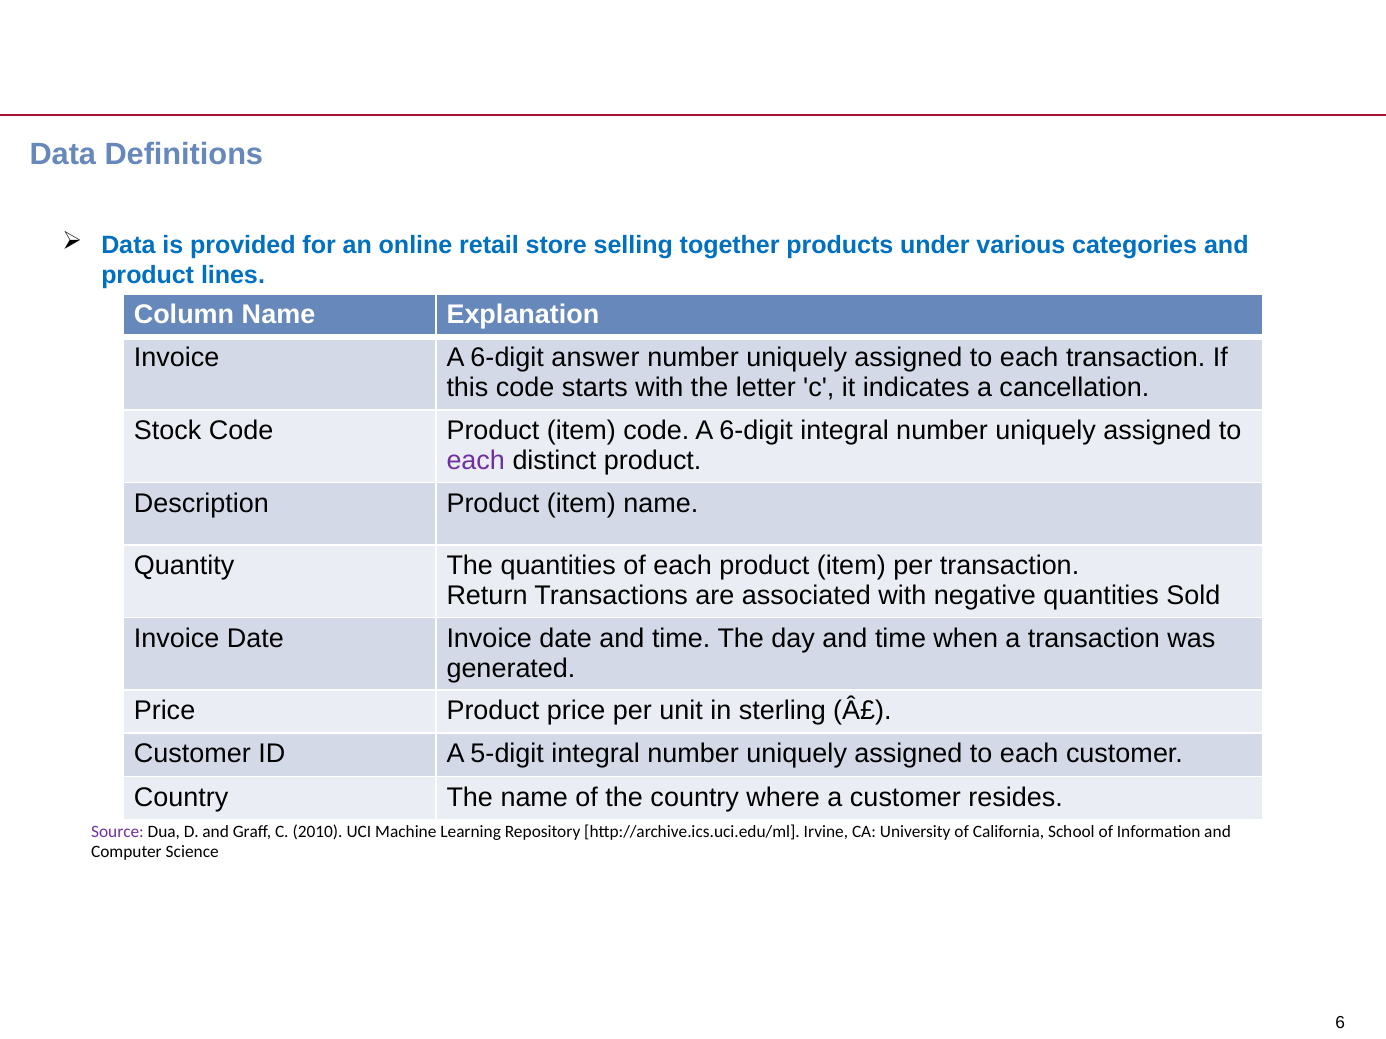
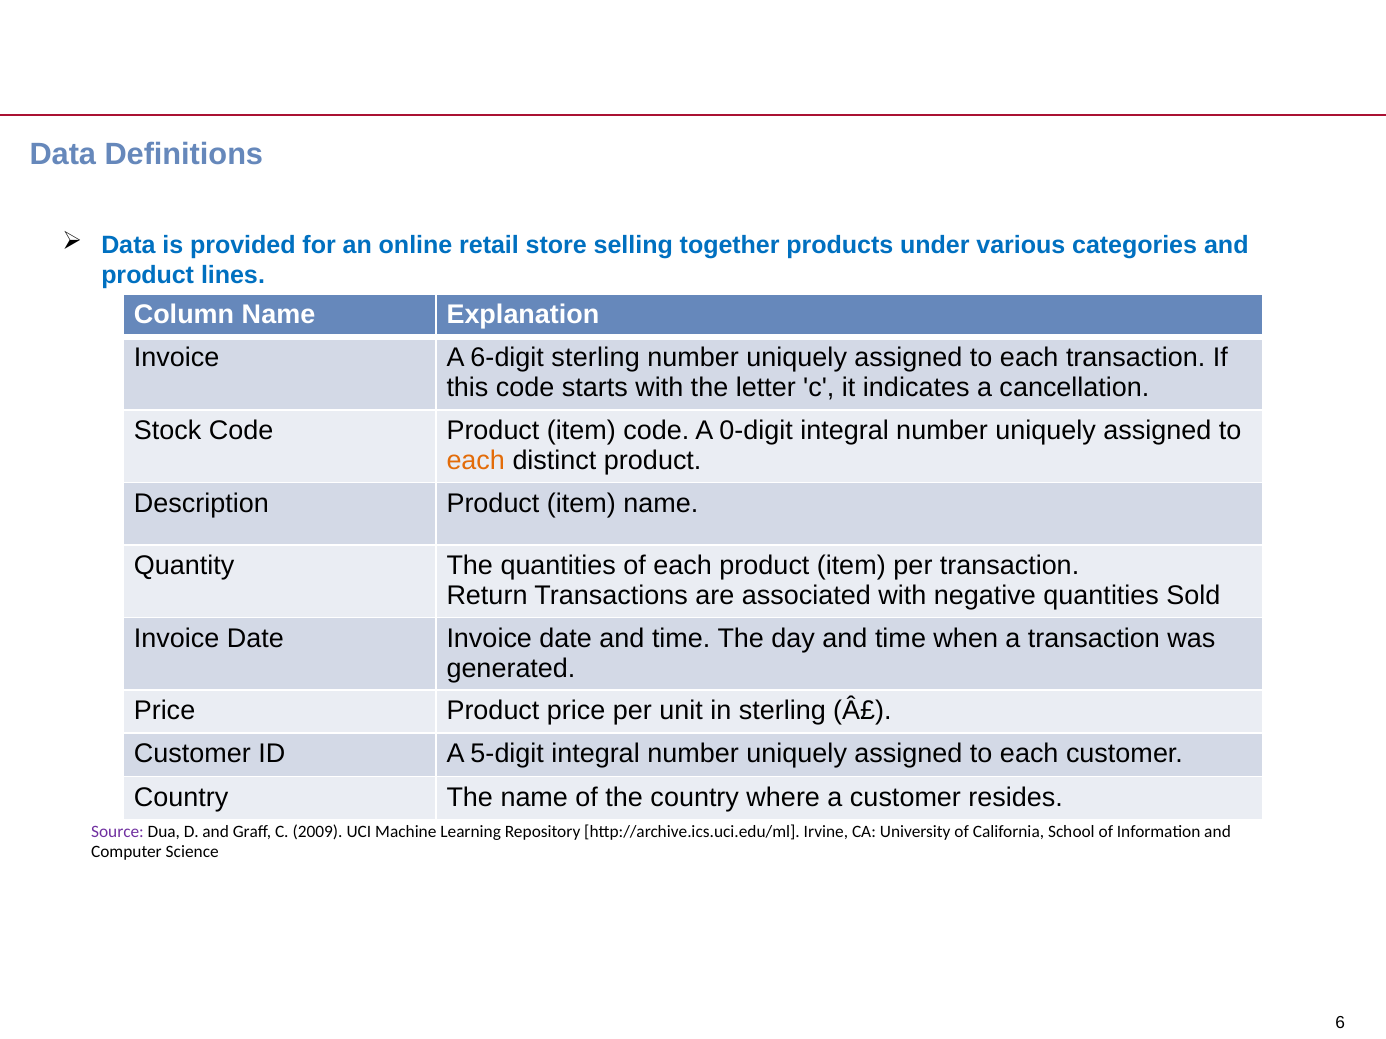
6-digit answer: answer -> sterling (596, 358)
code A 6-digit: 6-digit -> 0-digit (756, 431)
each colour: purple -> orange (476, 461)
2010: 2010 -> 2009 (318, 832)
